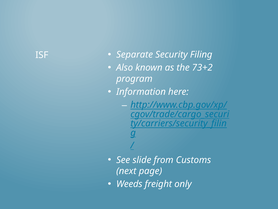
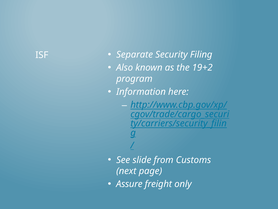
73+2: 73+2 -> 19+2 (202, 68)
Weeds: Weeds -> Assure (129, 184)
